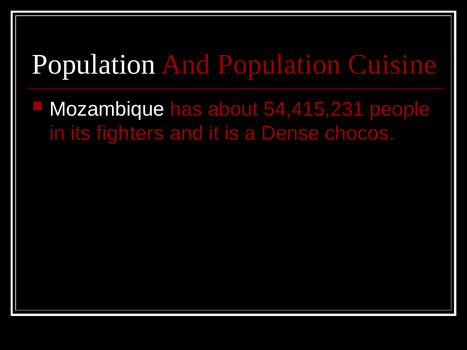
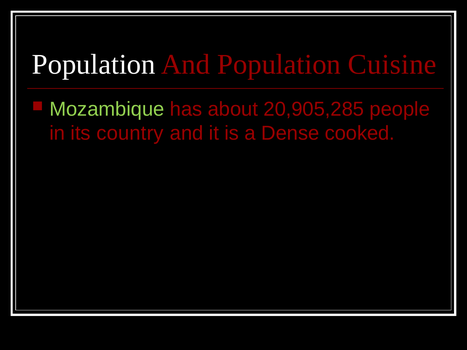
Mozambique colour: white -> light green (107, 109)
54,415,231: 54,415,231 -> 20,905,285 (314, 109)
fighters: fighters -> country (130, 133)
chocos: chocos -> cooked (360, 133)
